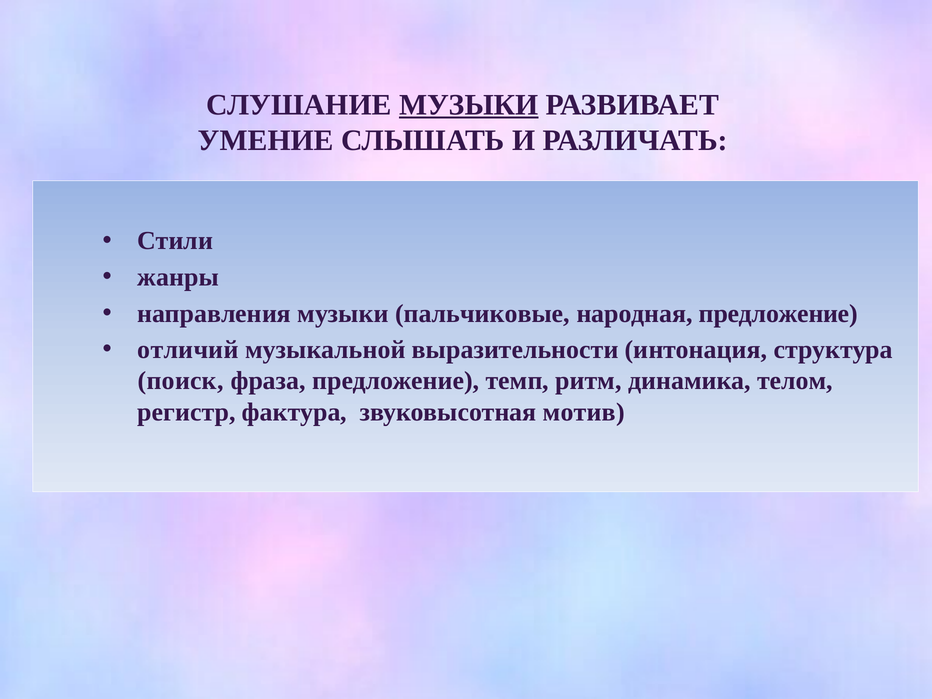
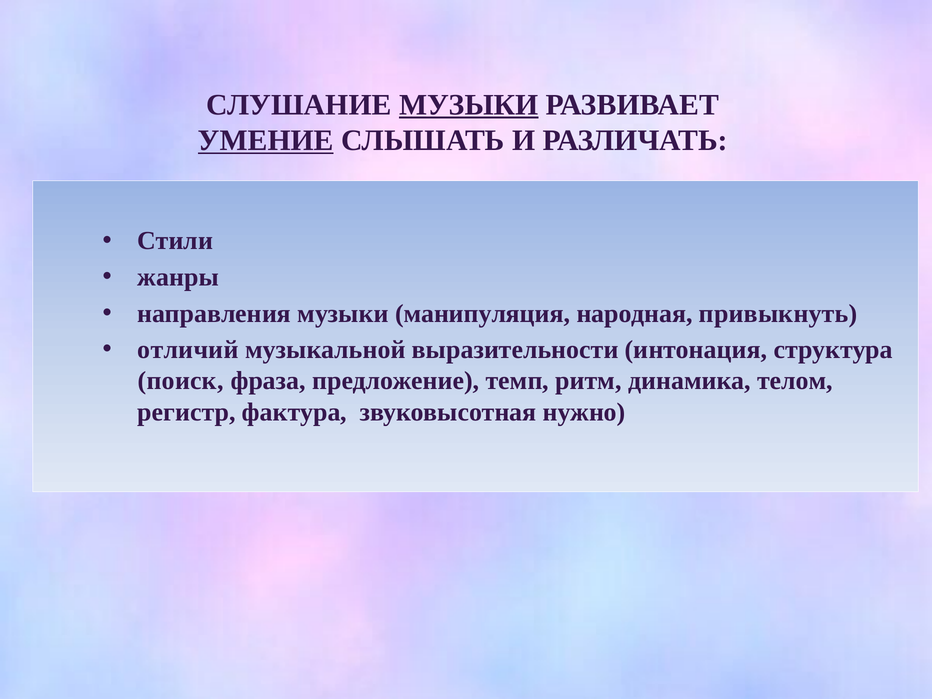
УМЕНИЕ underline: none -> present (266, 140)
пальчиковые: пальчиковые -> манипуляция (483, 314)
народная предложение: предложение -> привыкнуть (778, 314)
мотив: мотив -> нужно (584, 412)
